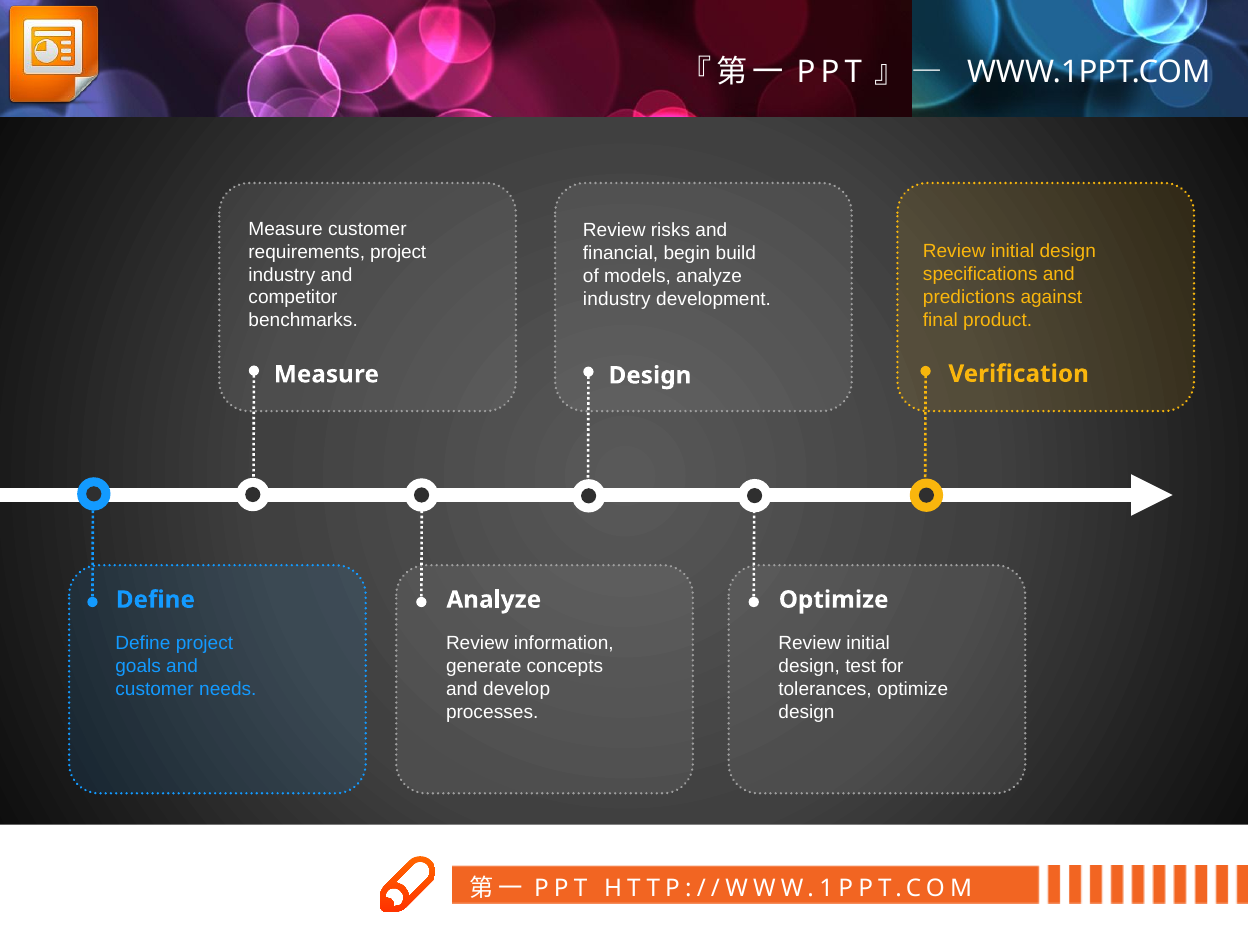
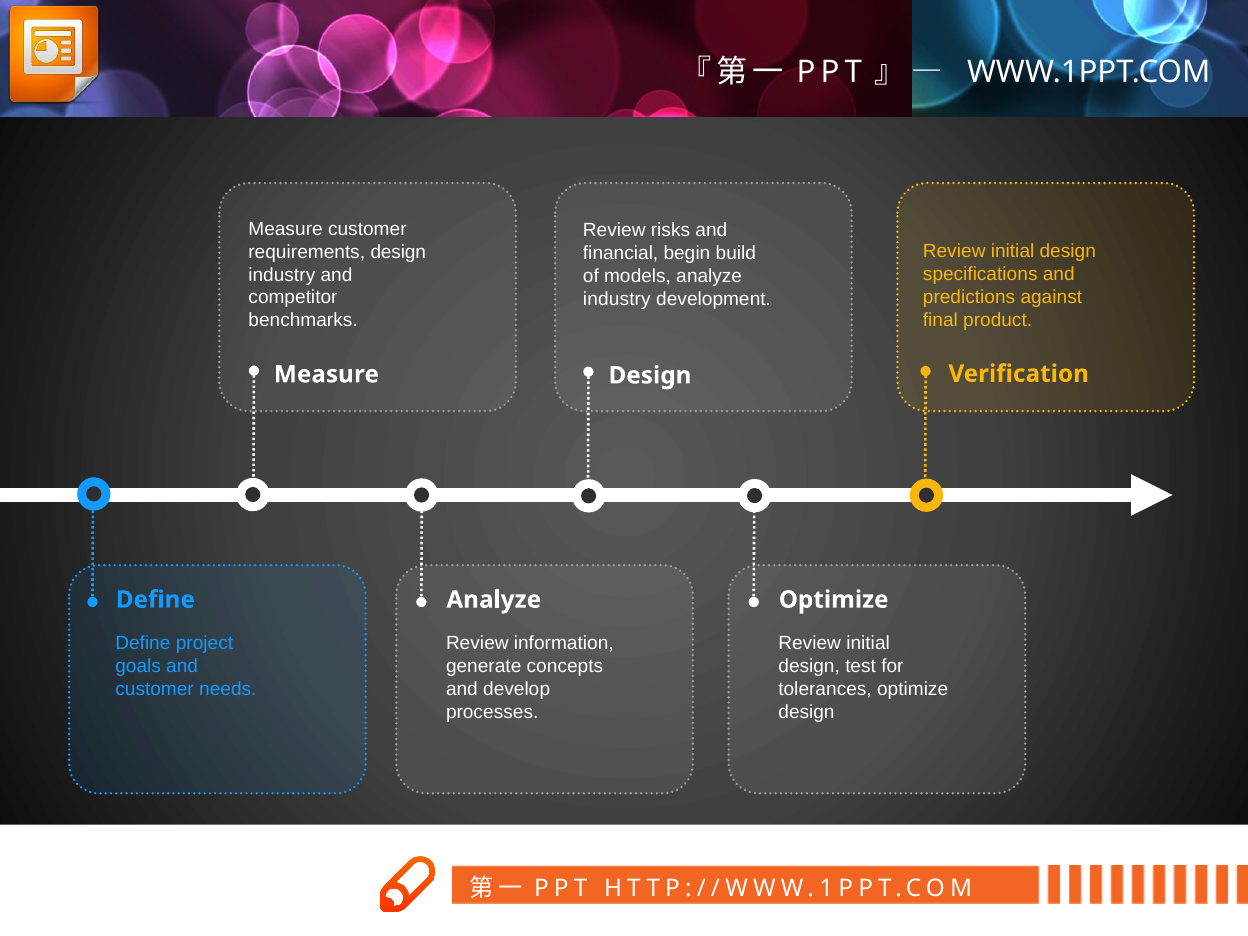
requirements project: project -> design (398, 252)
